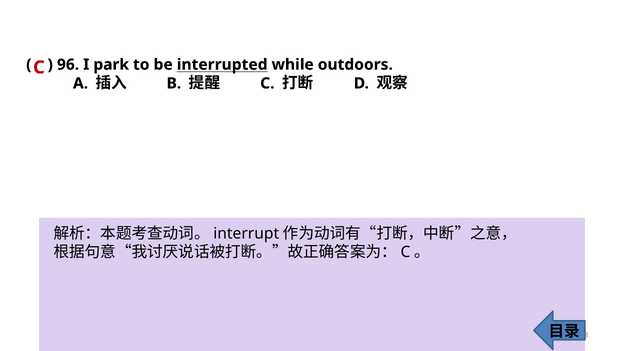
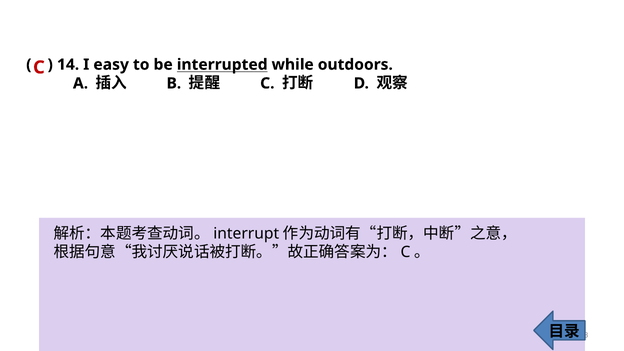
96: 96 -> 14 (68, 65)
park: park -> easy (111, 65)
